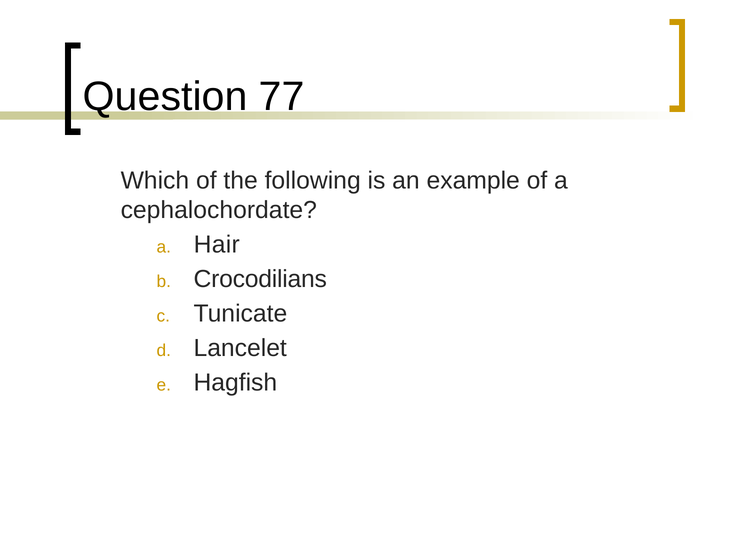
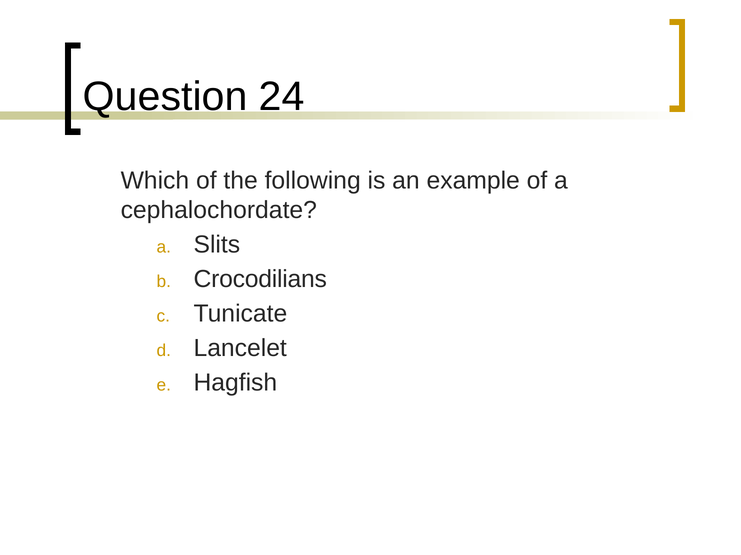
77: 77 -> 24 (282, 97)
Hair: Hair -> Slits (217, 245)
